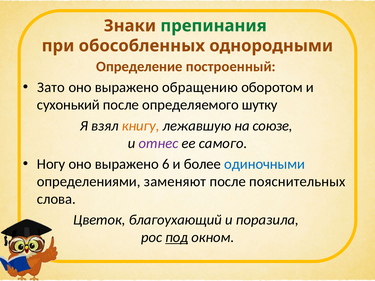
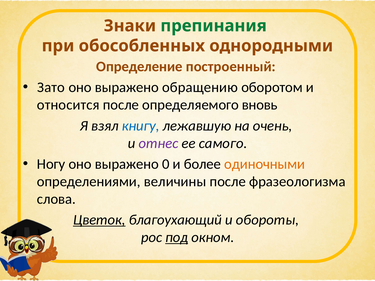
сухонький: сухонький -> относится (68, 105)
шутку: шутку -> вновь (260, 105)
книгу colour: orange -> blue (141, 126)
союзе: союзе -> очень (272, 126)
6: 6 -> 0 (166, 164)
одиночными colour: blue -> orange (265, 164)
заменяют: заменяют -> величины (175, 182)
пояснительных: пояснительных -> фразеологизма (297, 182)
Цветок underline: none -> present (99, 220)
поразила: поразила -> обороты (267, 220)
